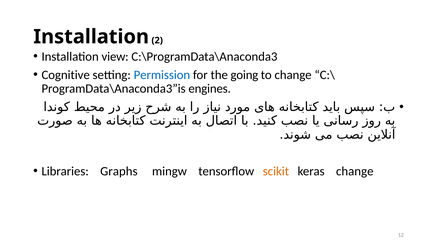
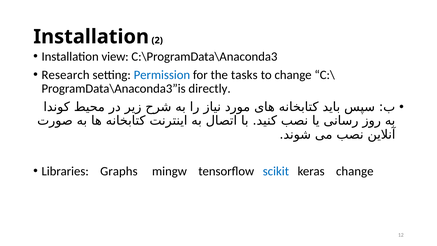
Cognitive: Cognitive -> Research (66, 75)
going: going -> tasks (244, 75)
engines: engines -> directly (210, 89)
scikit colour: orange -> blue (276, 171)
